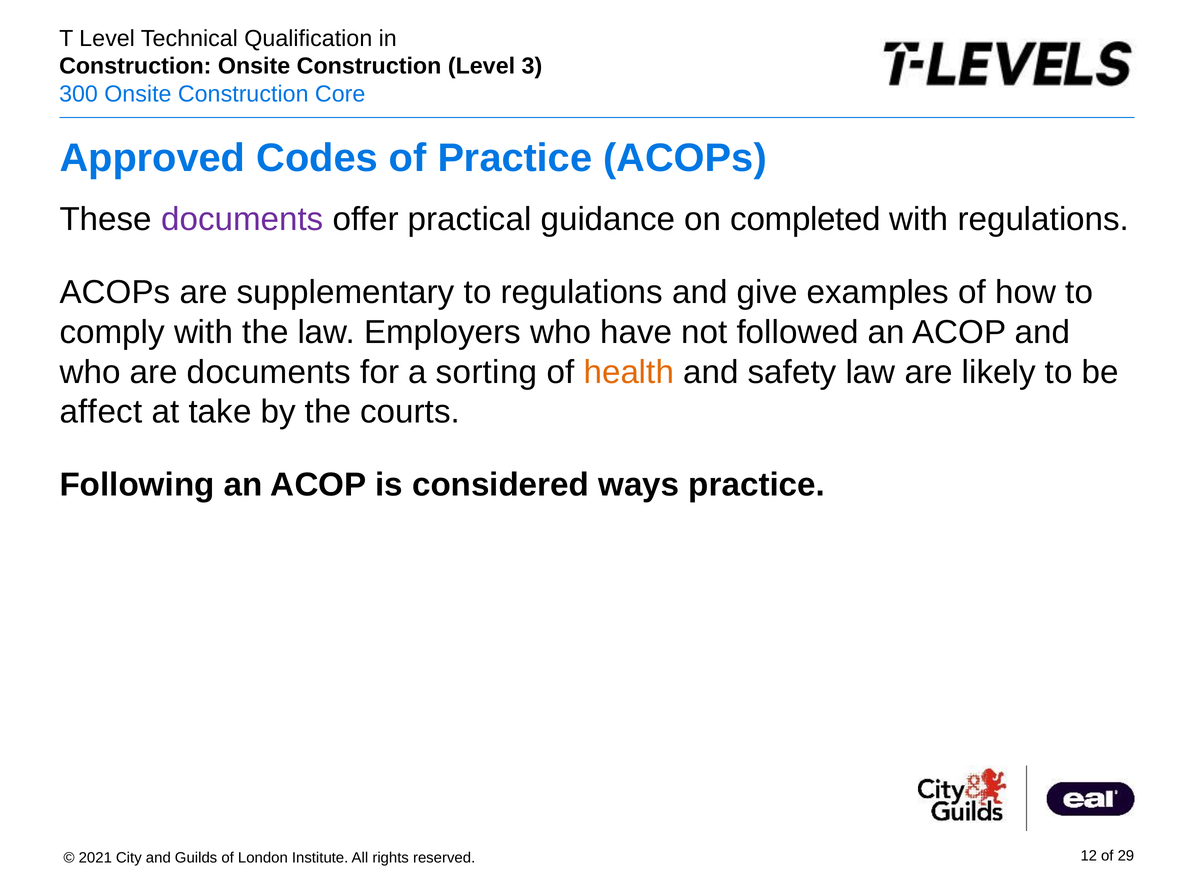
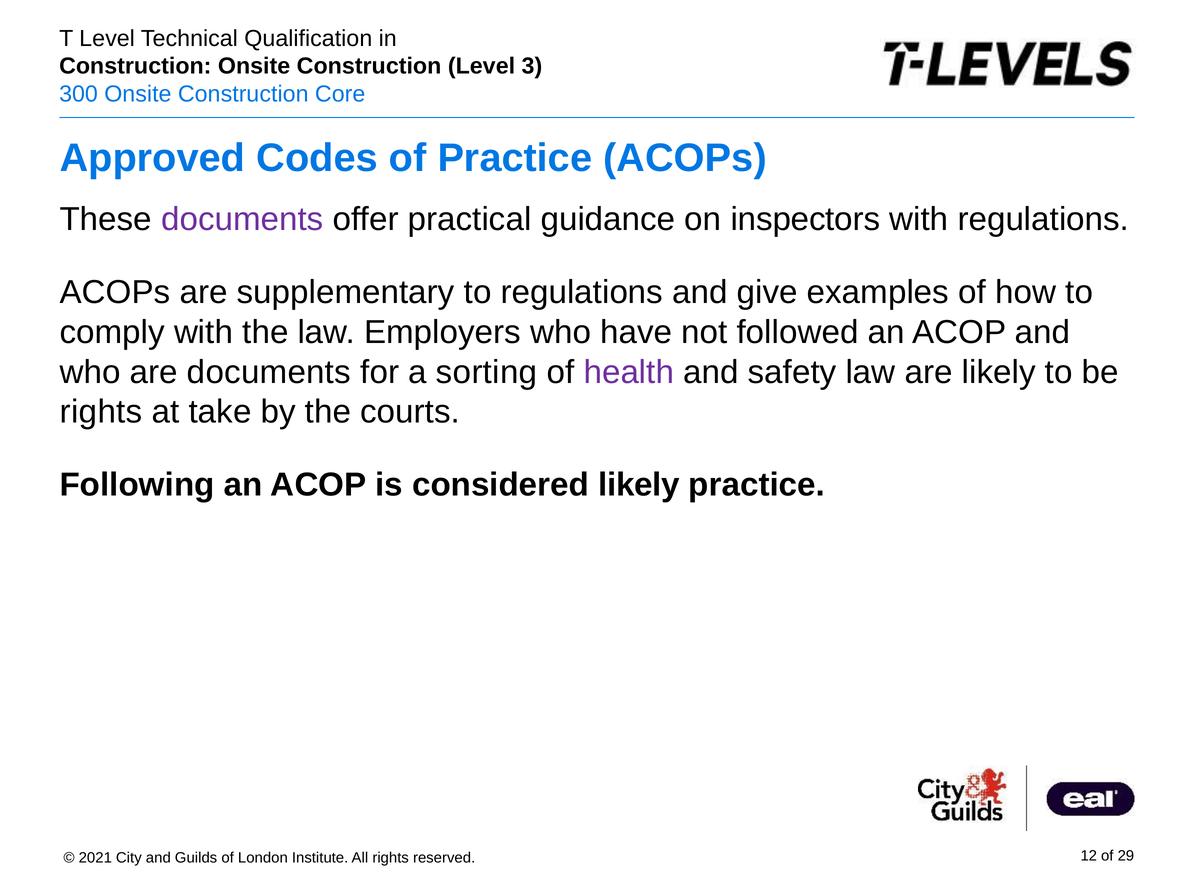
completed: completed -> inspectors (805, 220)
health colour: orange -> purple (629, 372)
affect: affect -> rights (101, 412)
considered ways: ways -> likely (639, 485)
